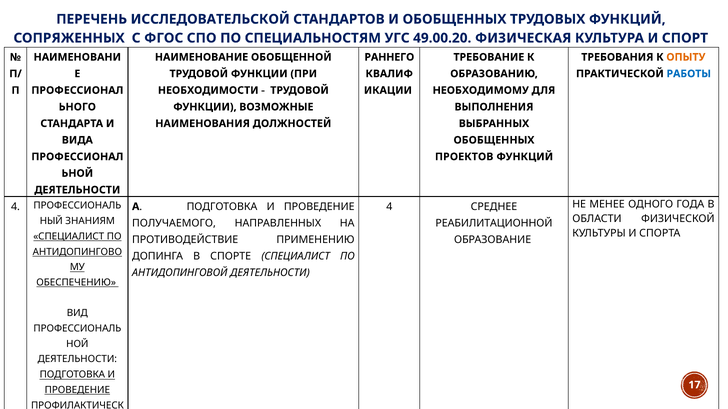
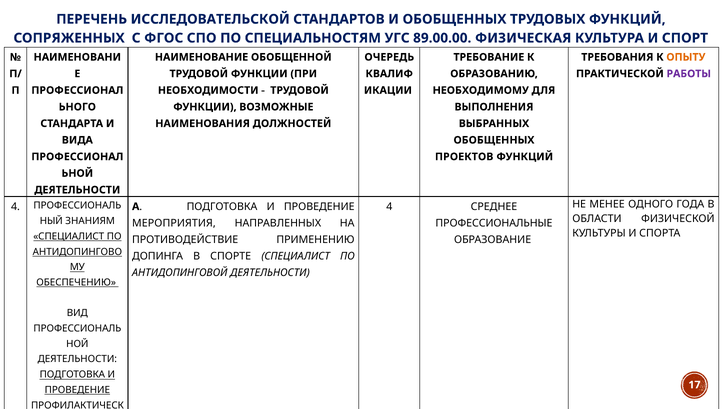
49.00.20: 49.00.20 -> 89.00.00 (442, 38)
РАННЕГО: РАННЕГО -> ОЧЕРЕДЬ (389, 57)
РАБОТЫ colour: blue -> purple (689, 74)
ПОЛУЧАЕМОГО: ПОЛУЧАЕМОГО -> МЕРОПРИЯТИЯ (174, 223)
РЕАБИЛИТАЦИОННОЙ: РЕАБИЛИТАЦИОННОЙ -> ПРОФЕССИОНАЛЬНЫЕ (494, 223)
